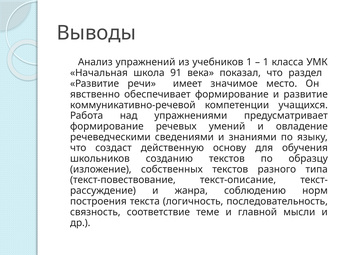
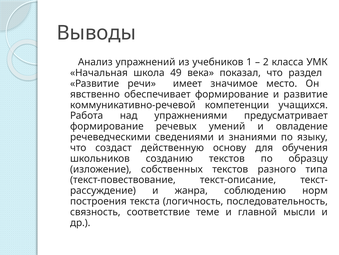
1: 1 -> 2 (266, 62)
91: 91 -> 49 (176, 73)
